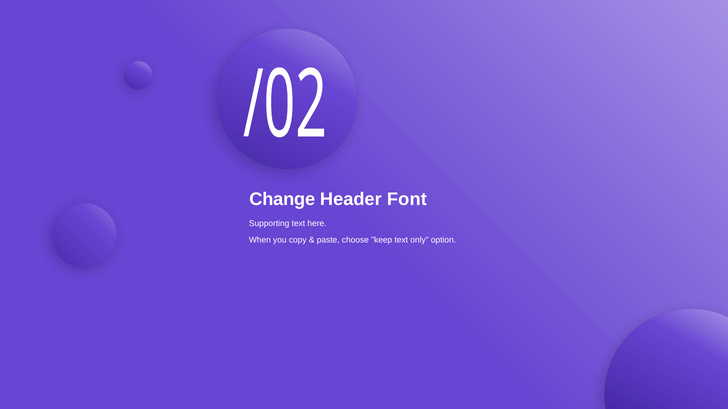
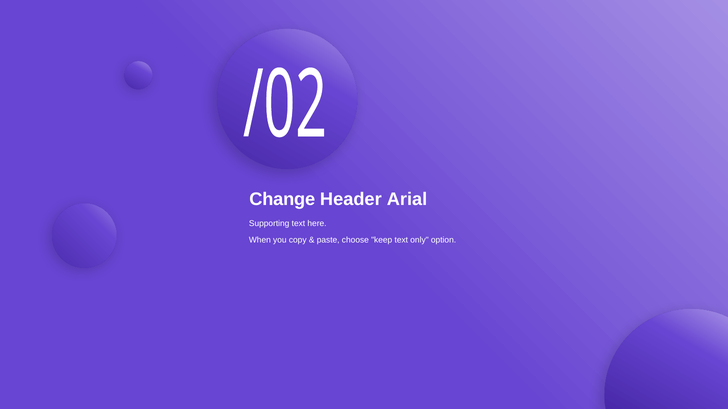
Font: Font -> Arial (407, 199)
